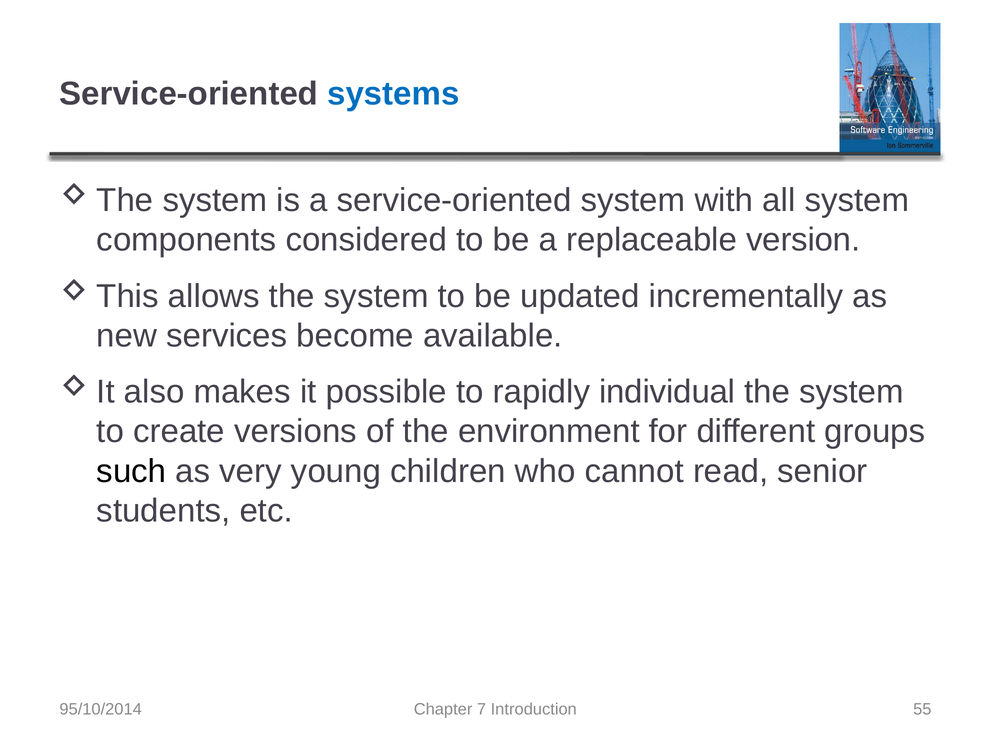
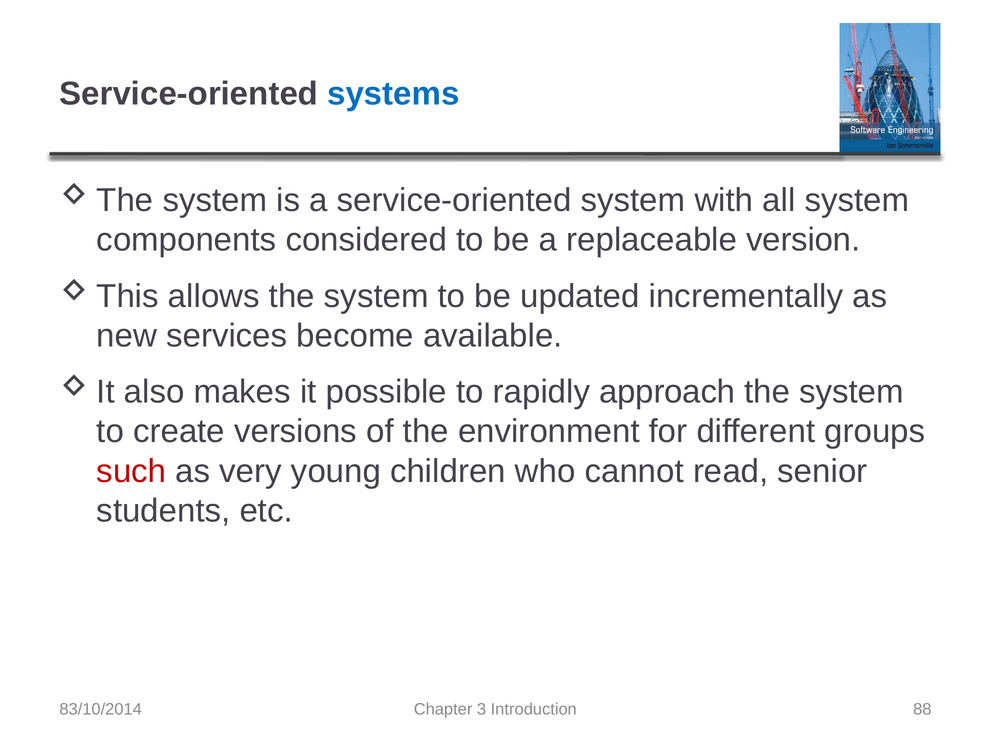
individual: individual -> approach (667, 392)
such colour: black -> red (131, 471)
95/10/2014: 95/10/2014 -> 83/10/2014 (101, 710)
7: 7 -> 3 (482, 710)
55: 55 -> 88 (922, 710)
